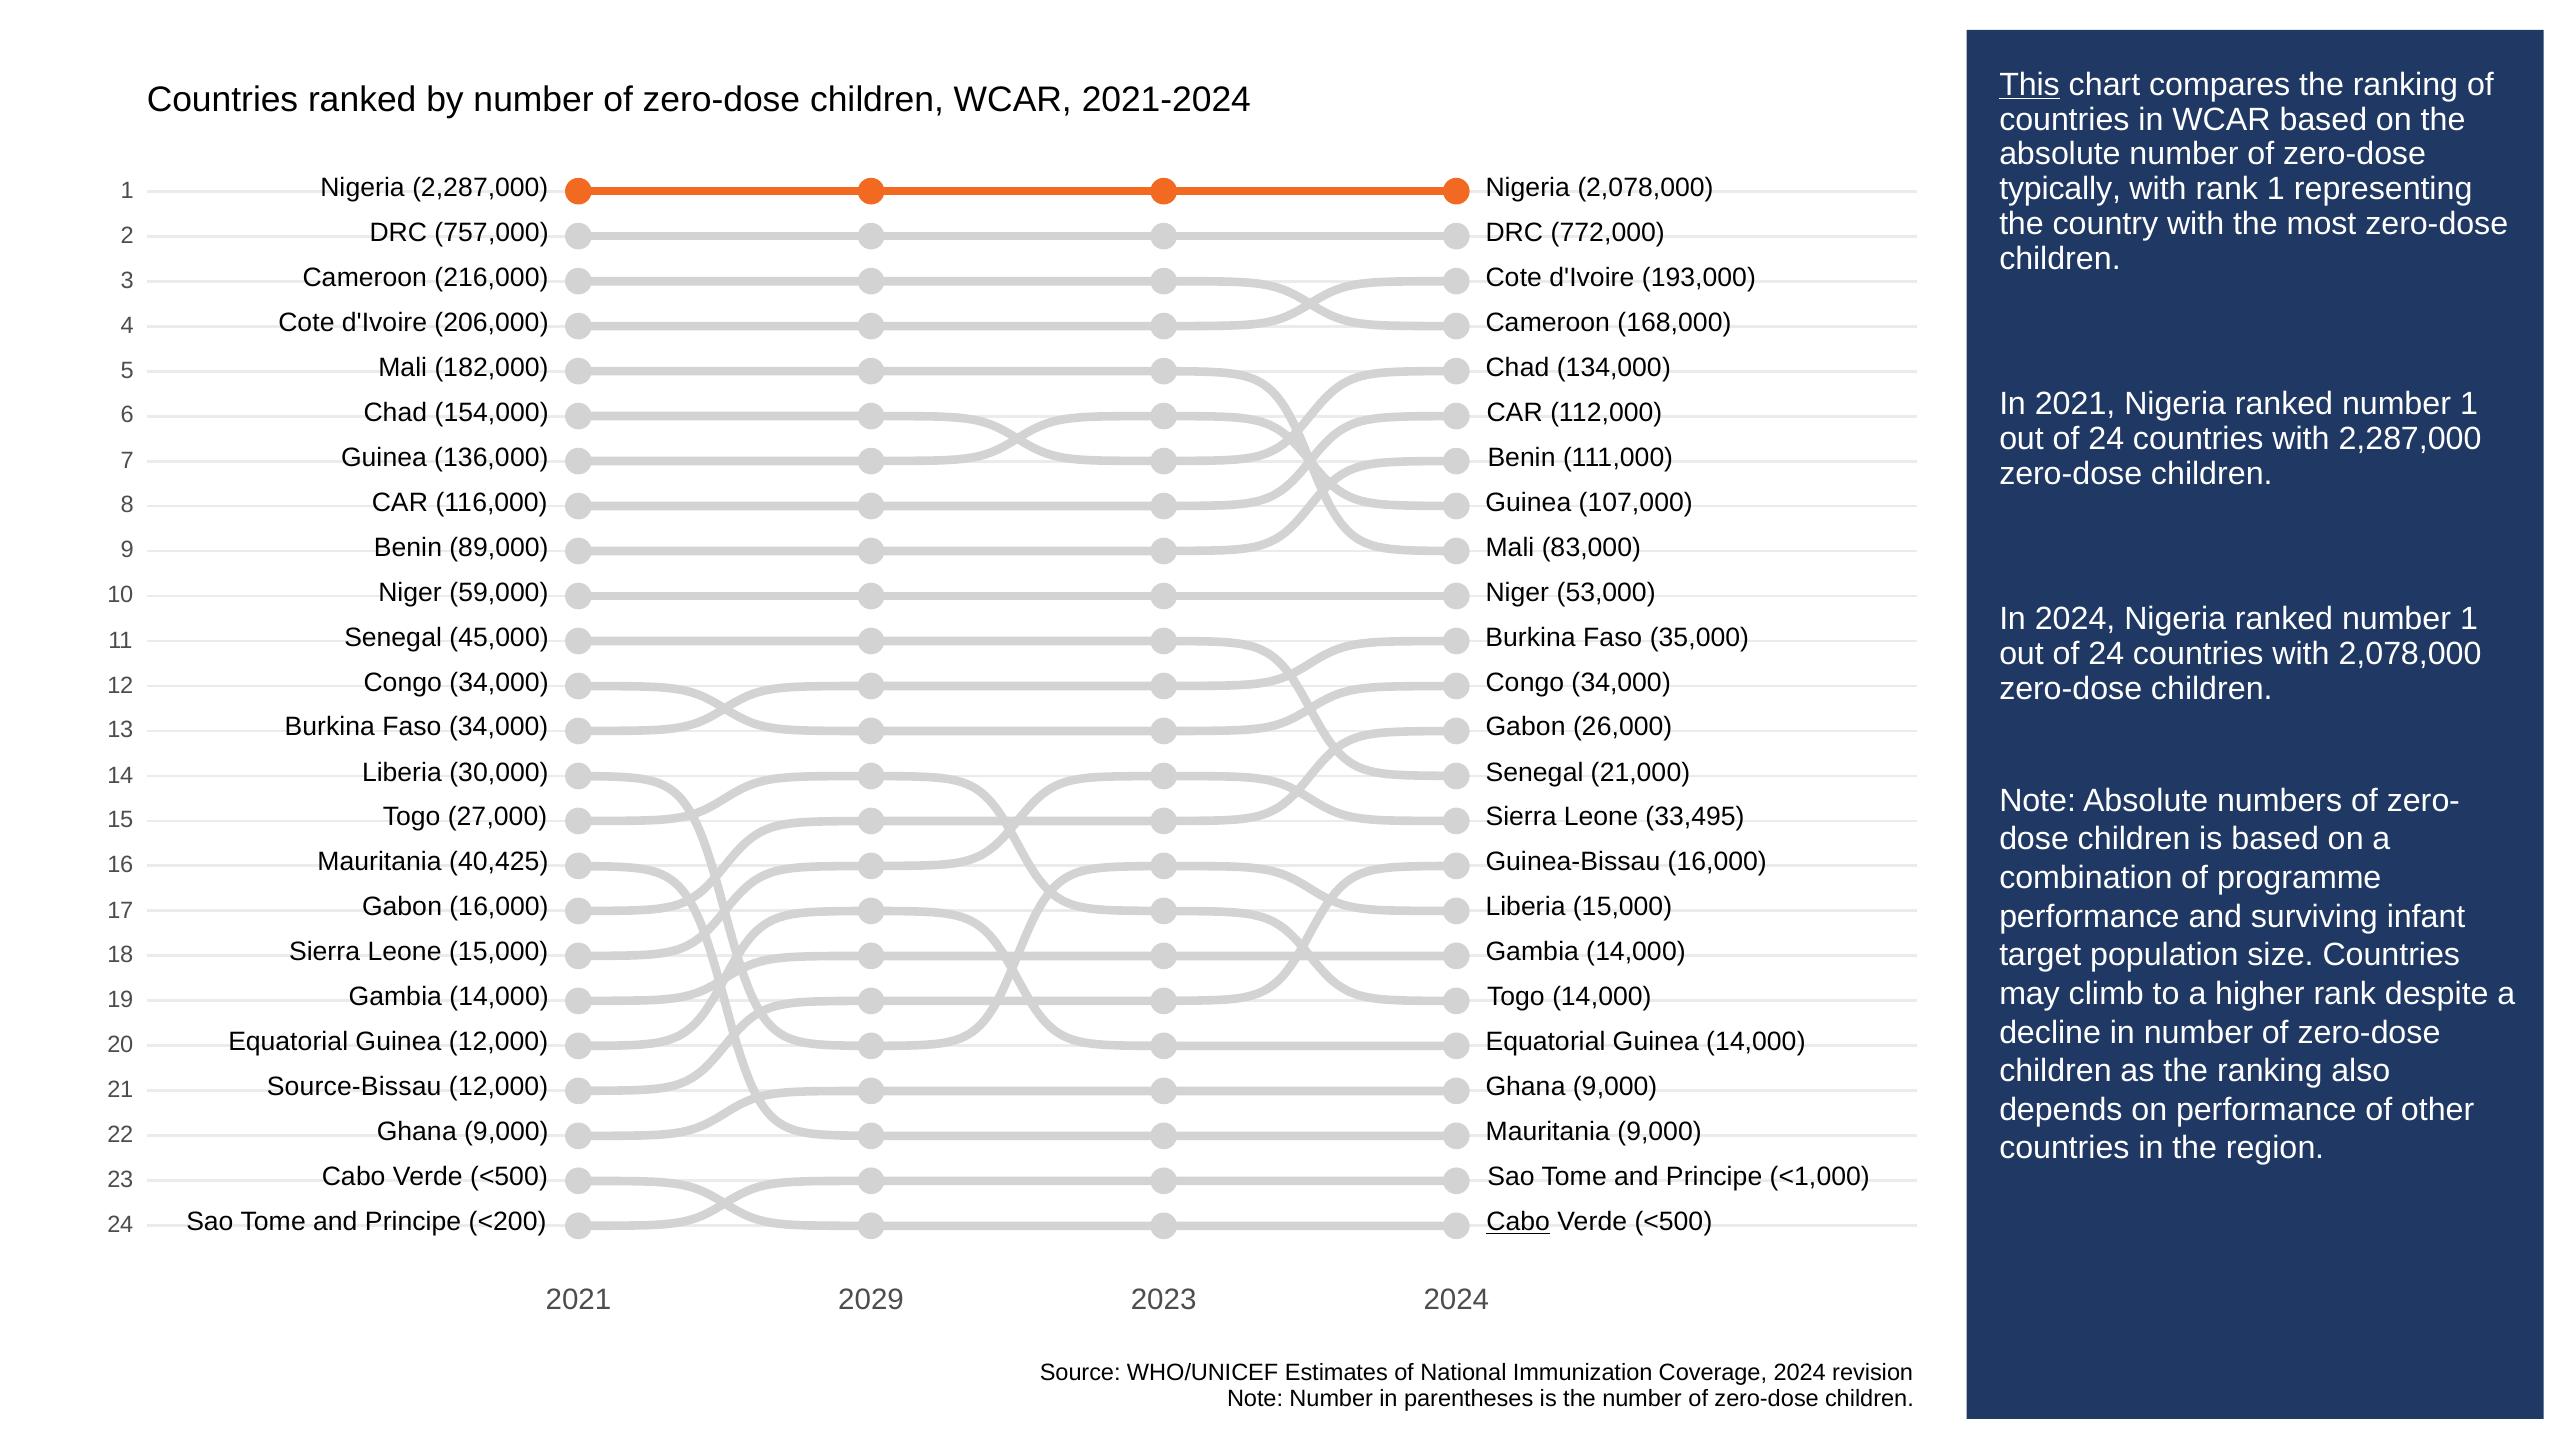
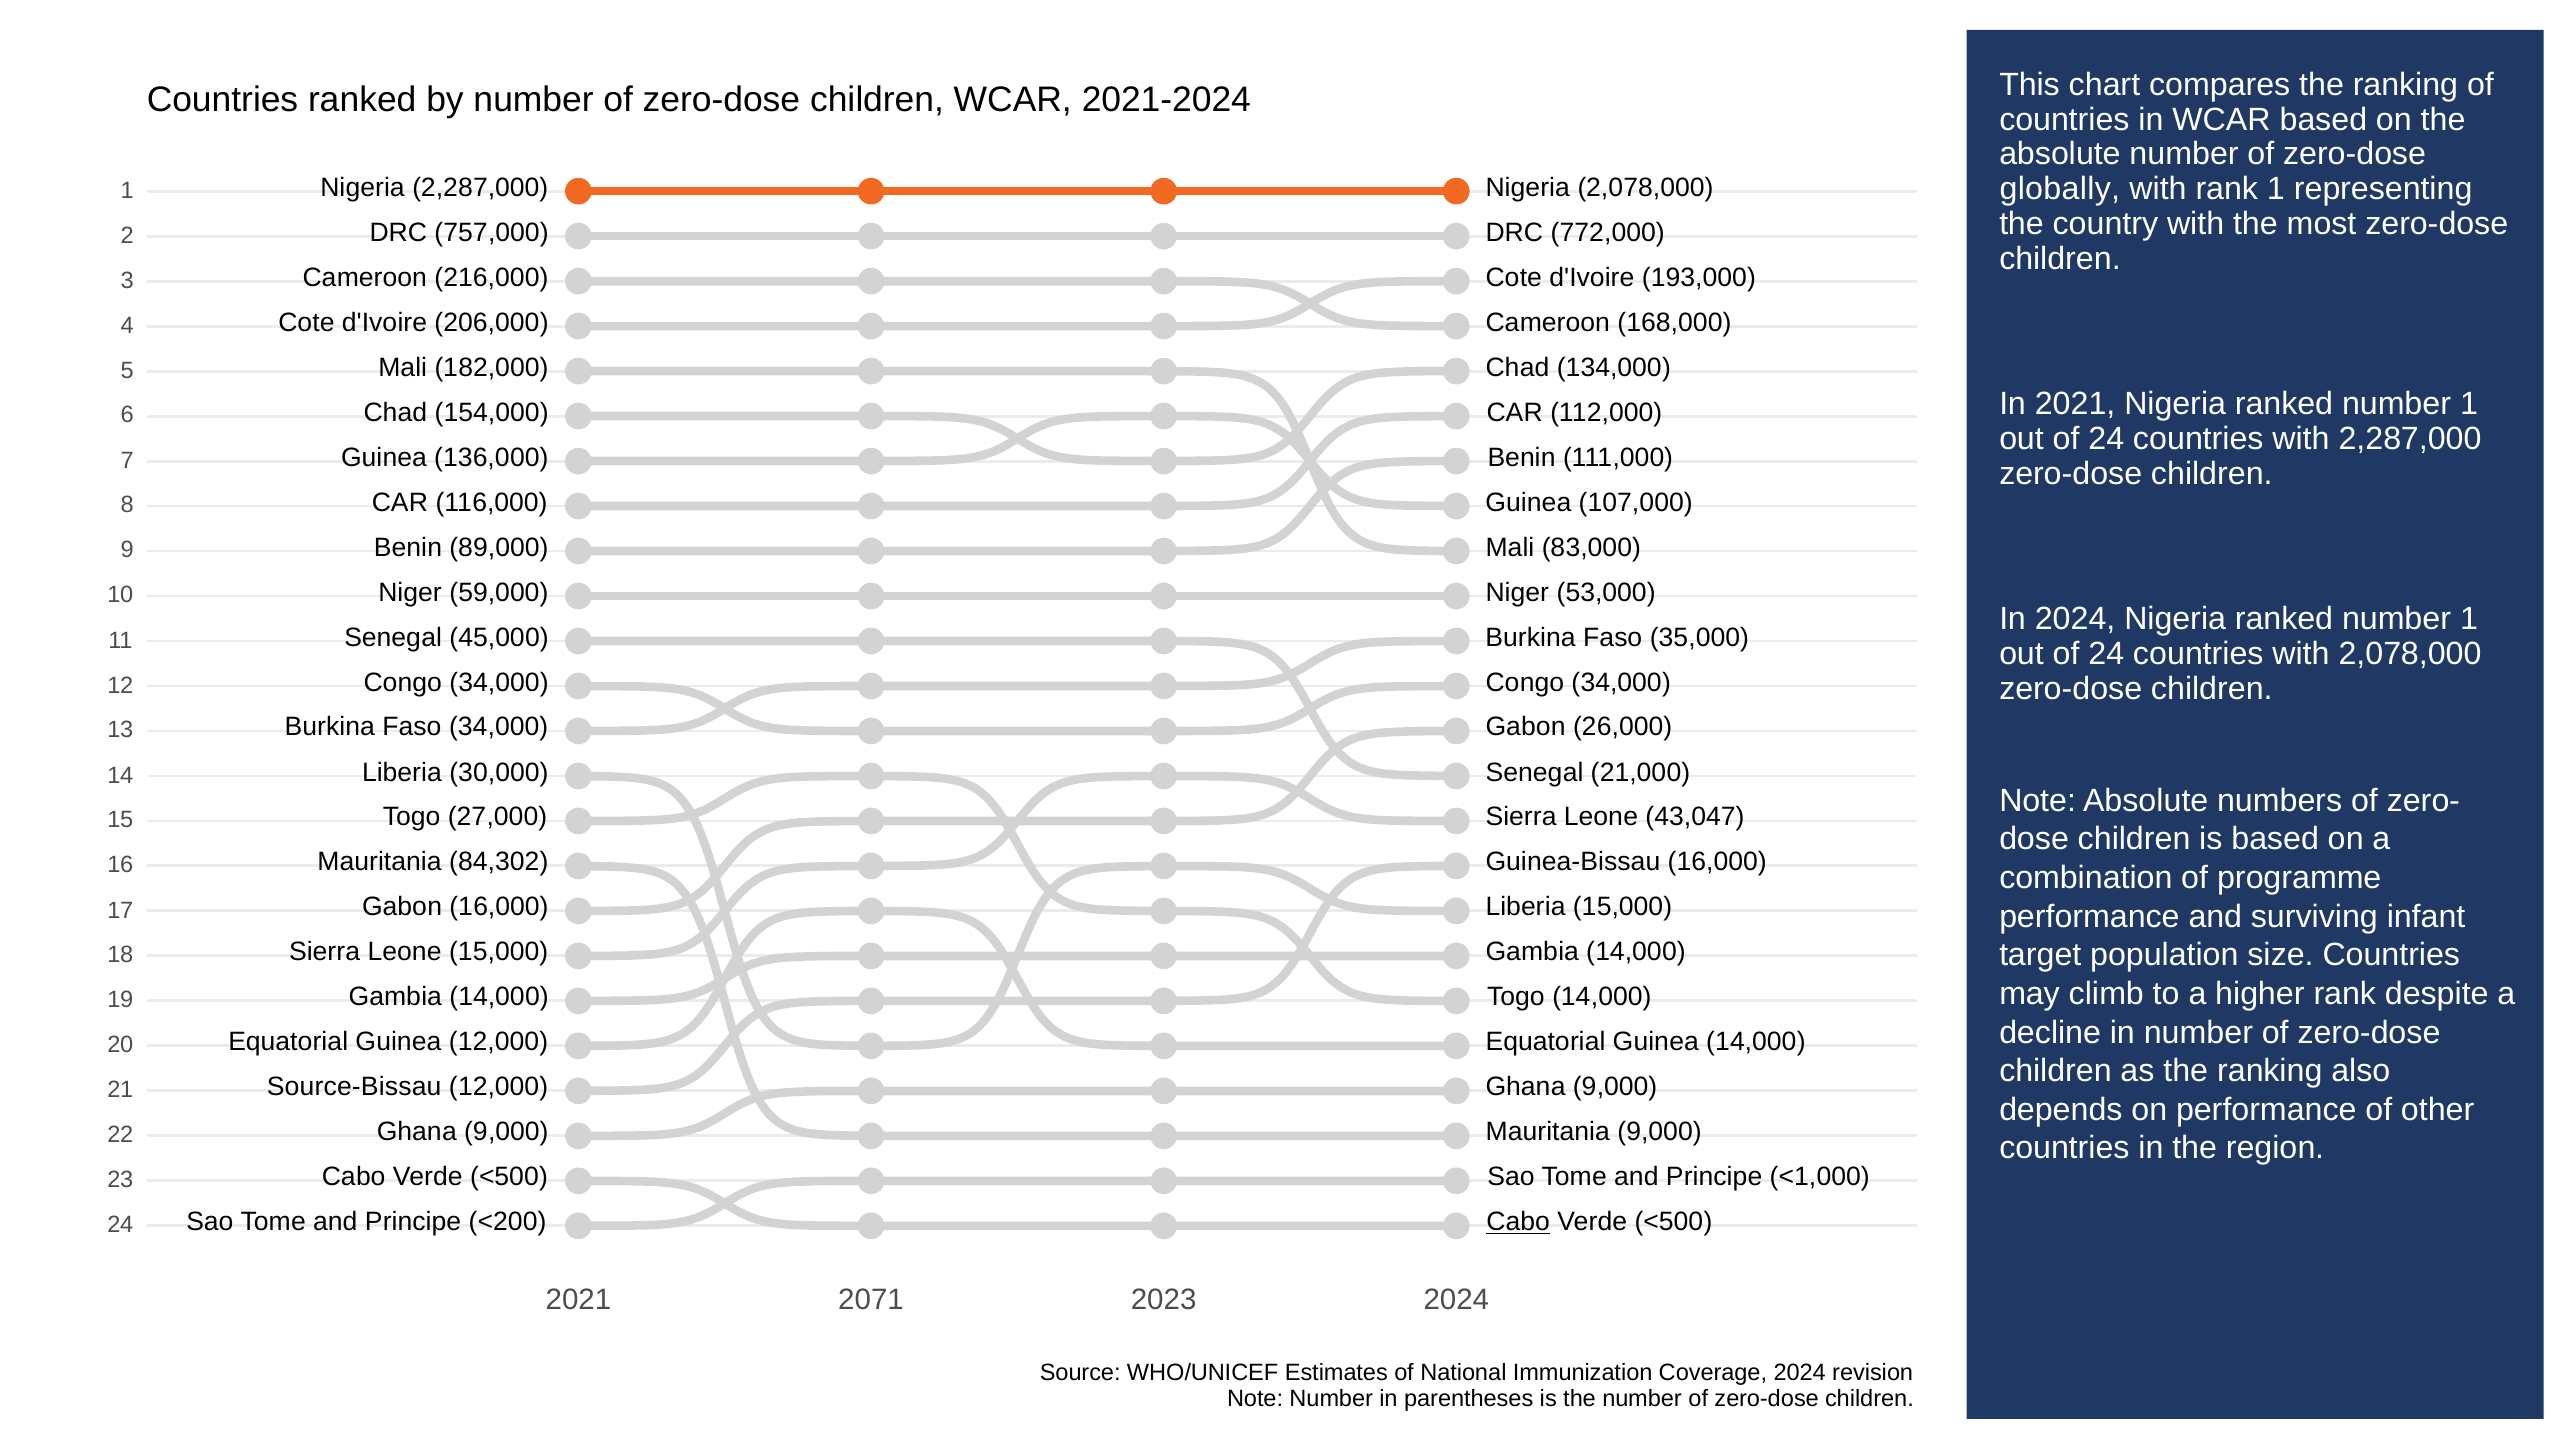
This underline: present -> none (2030, 85)
typically: typically -> globally (2060, 189)
33,495: 33,495 -> 43,047 (1695, 817)
40,425: 40,425 -> 84,302 (499, 862)
2029: 2029 -> 2071 (871, 1300)
